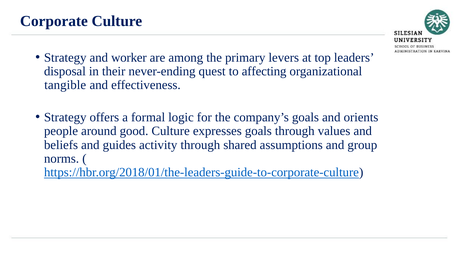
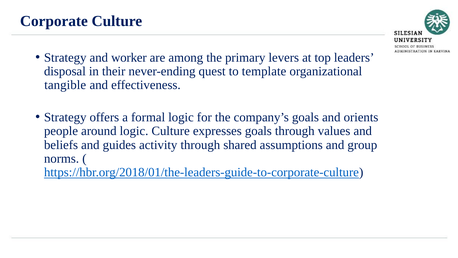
affecting: affecting -> template (264, 71)
around good: good -> logic (134, 131)
